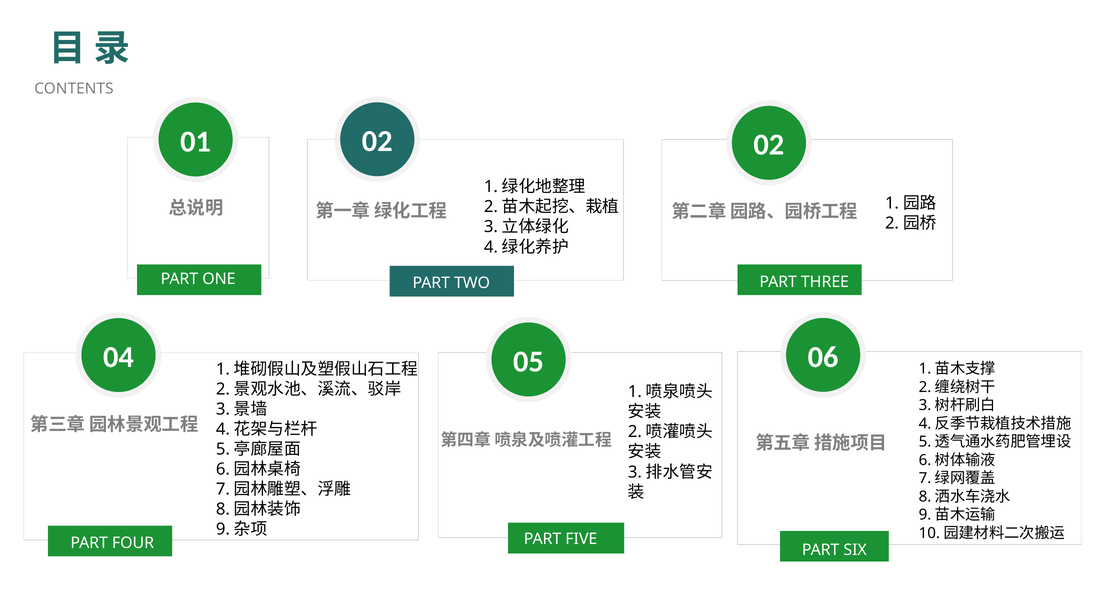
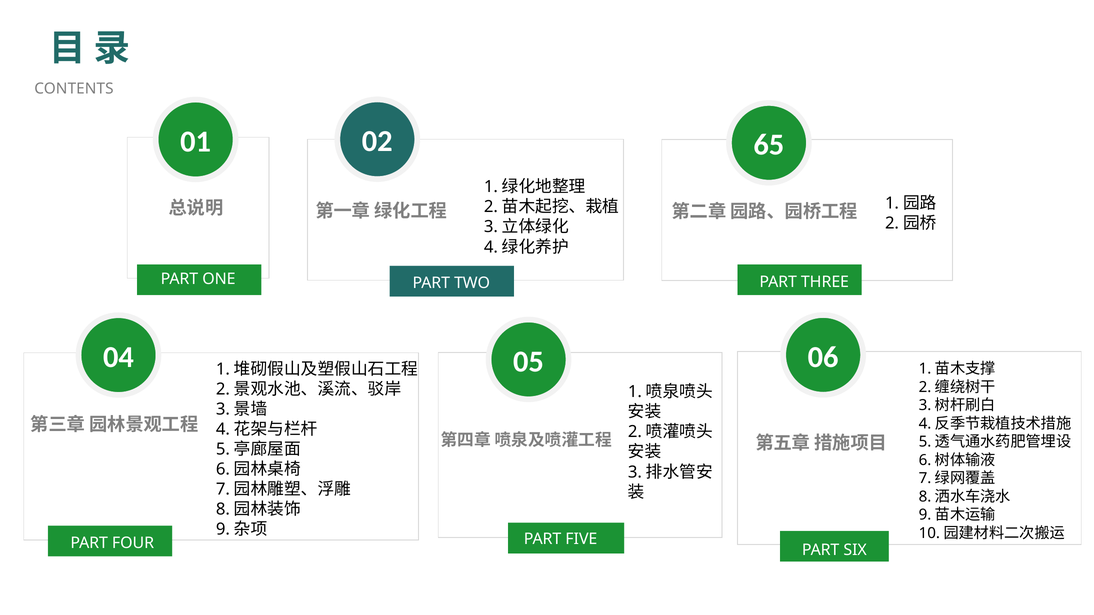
02 02: 02 -> 65 (769, 145)
